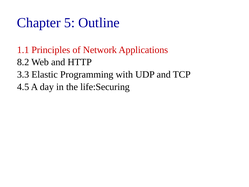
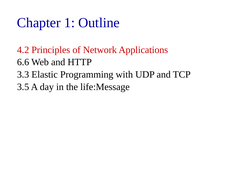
5: 5 -> 1 (69, 23)
1.1: 1.1 -> 4.2 (23, 50)
8.2: 8.2 -> 6.6 (23, 62)
4.5: 4.5 -> 3.5 (23, 87)
life:Securing: life:Securing -> life:Message (105, 87)
